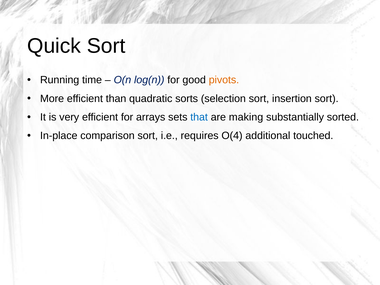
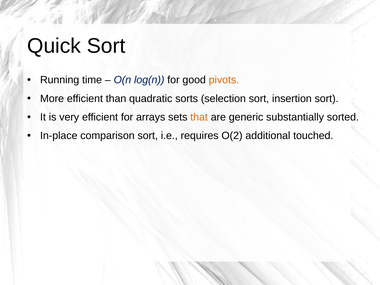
that colour: blue -> orange (199, 117)
making: making -> generic (246, 117)
O(4: O(4 -> O(2 (232, 136)
